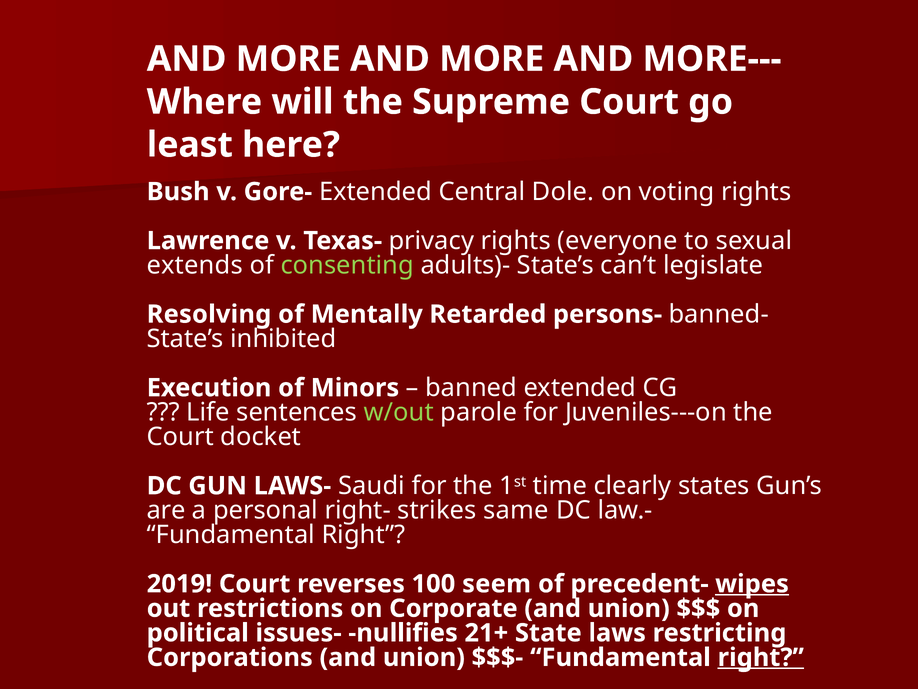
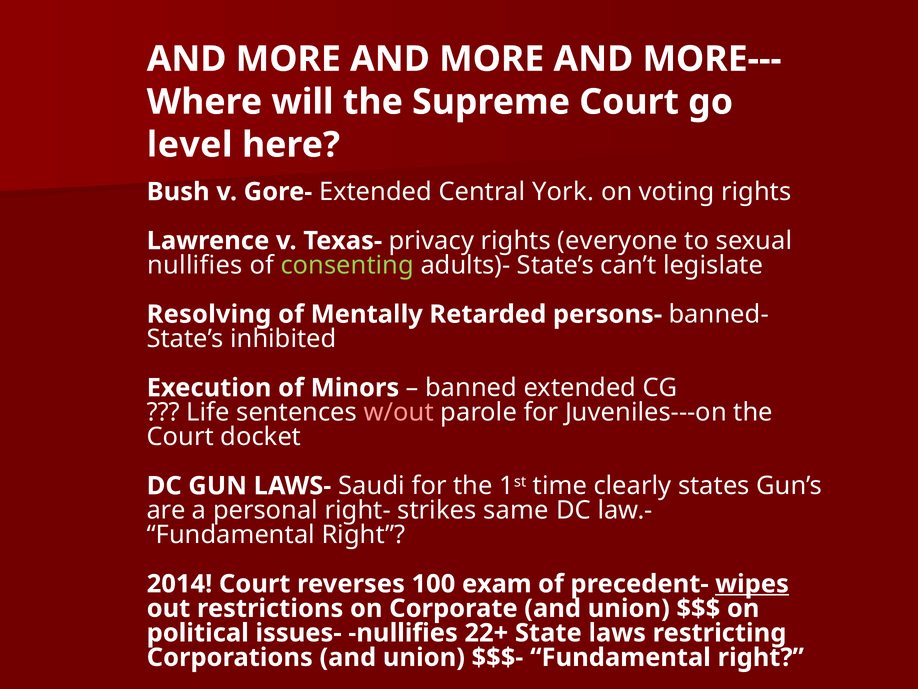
least: least -> level (190, 145)
Dole: Dole -> York (563, 192)
extends: extends -> nullifies (195, 265)
w/out colour: light green -> pink (399, 412)
2019: 2019 -> 2014 (180, 584)
seem: seem -> exam (497, 584)
21+: 21+ -> 22+ (486, 633)
right underline: present -> none (761, 657)
